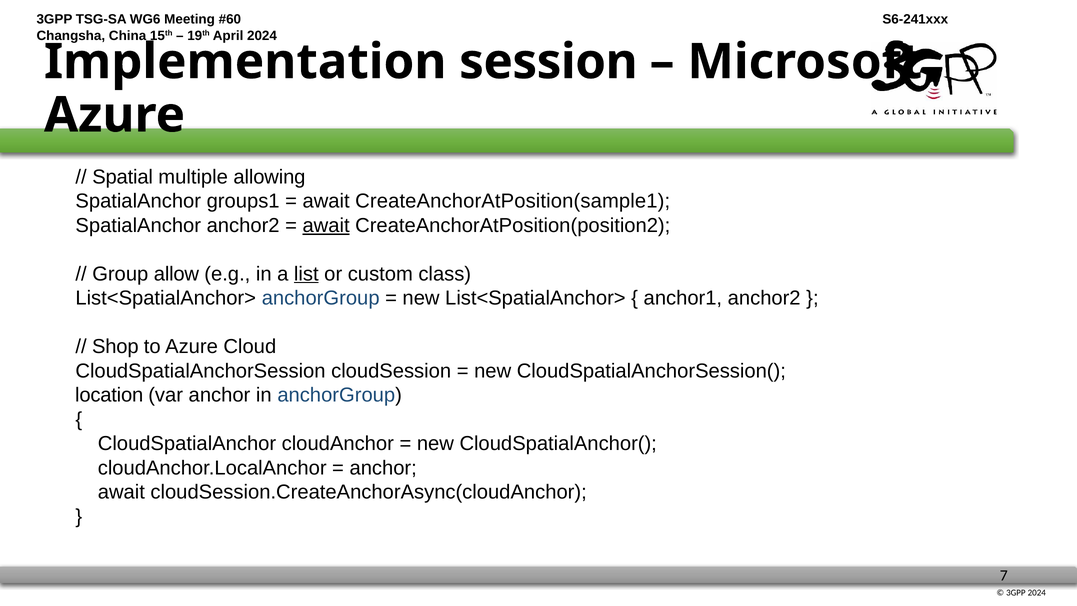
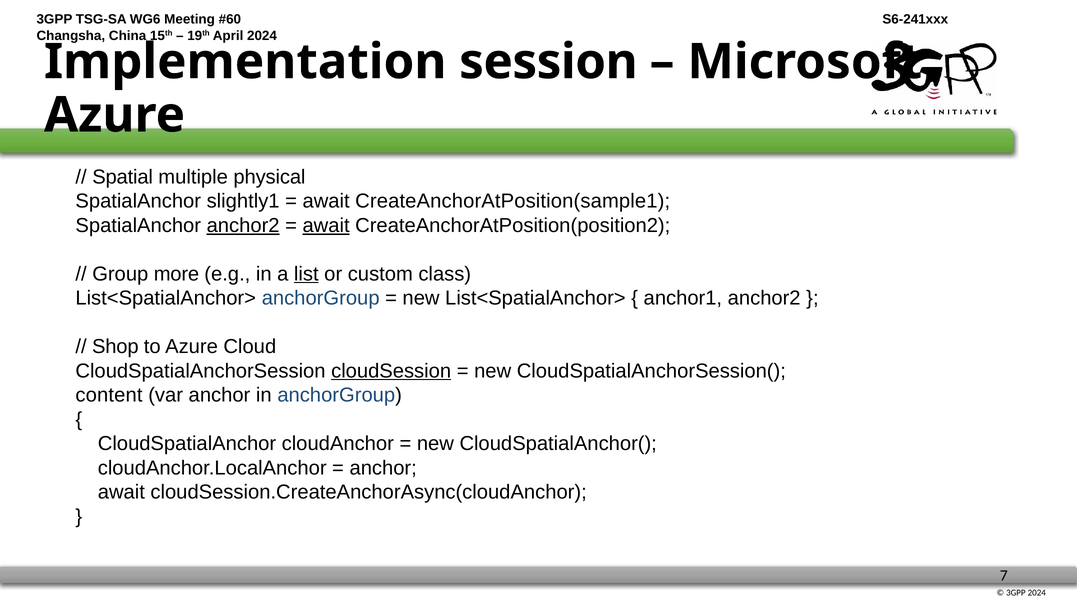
allowing: allowing -> physical (269, 177)
groups1: groups1 -> slightly1 (243, 201)
anchor2 underline: none -> present (243, 225)
allow: allow -> more (176, 274)
cloudSession underline: none -> present (391, 371)
location: location -> content (109, 395)
